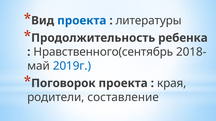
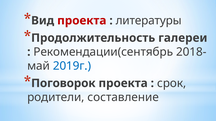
проекта colour: blue -> red (82, 21)
ребенка: ребенка -> галереи (183, 38)
Нравственного(сентябрь: Нравственного(сентябрь -> Рекомендации(сентябрь (103, 52)
края: края -> срок (172, 84)
